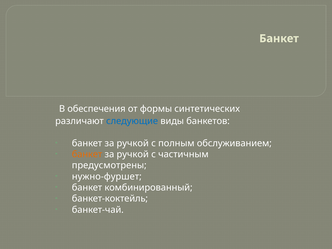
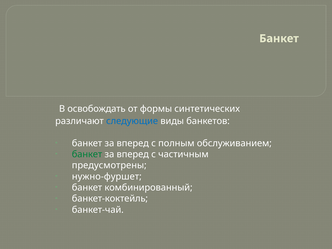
обеспечения: обеспечения -> освобождать (96, 109)
ручкой: ручкой -> вперед (133, 143)
банкет colour: orange -> green (87, 154)
ручкой: ручкой -> вперед (133, 154)
